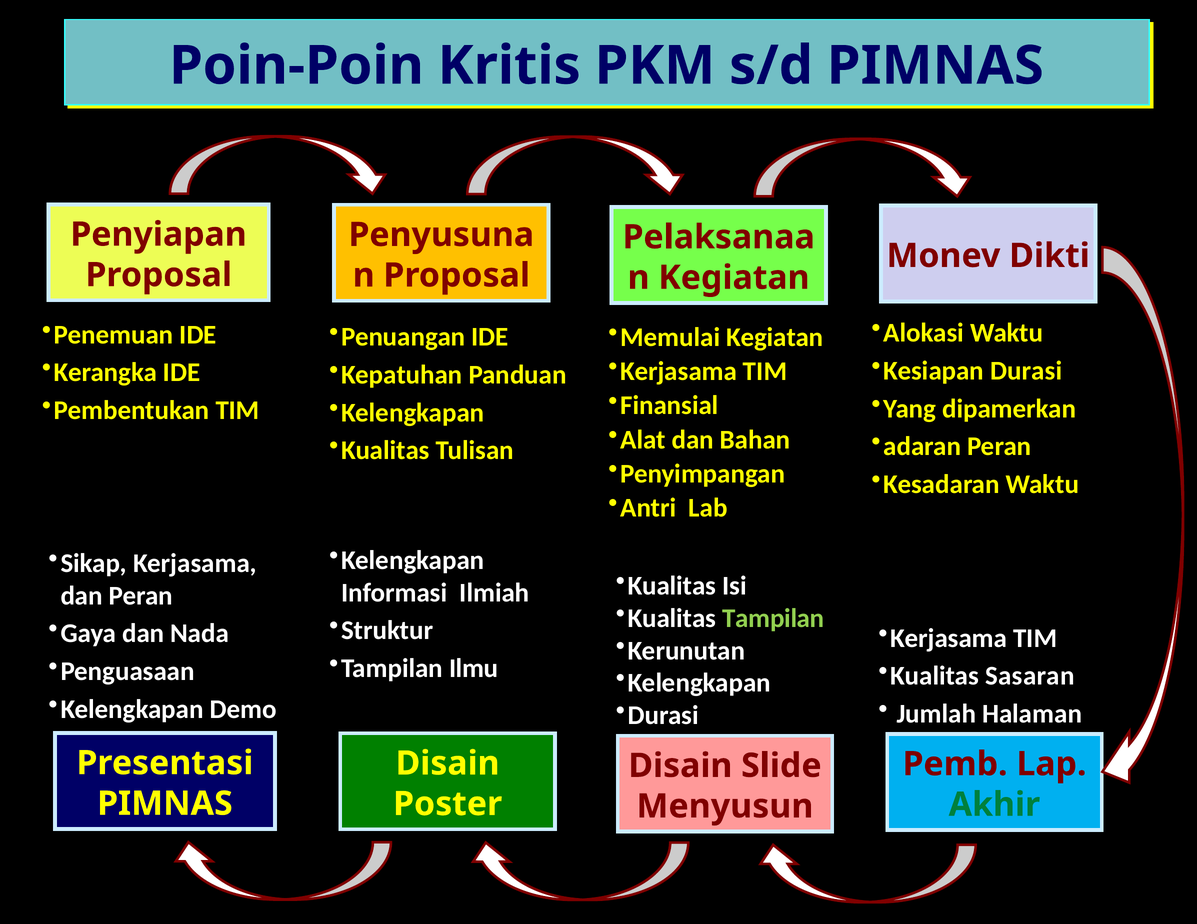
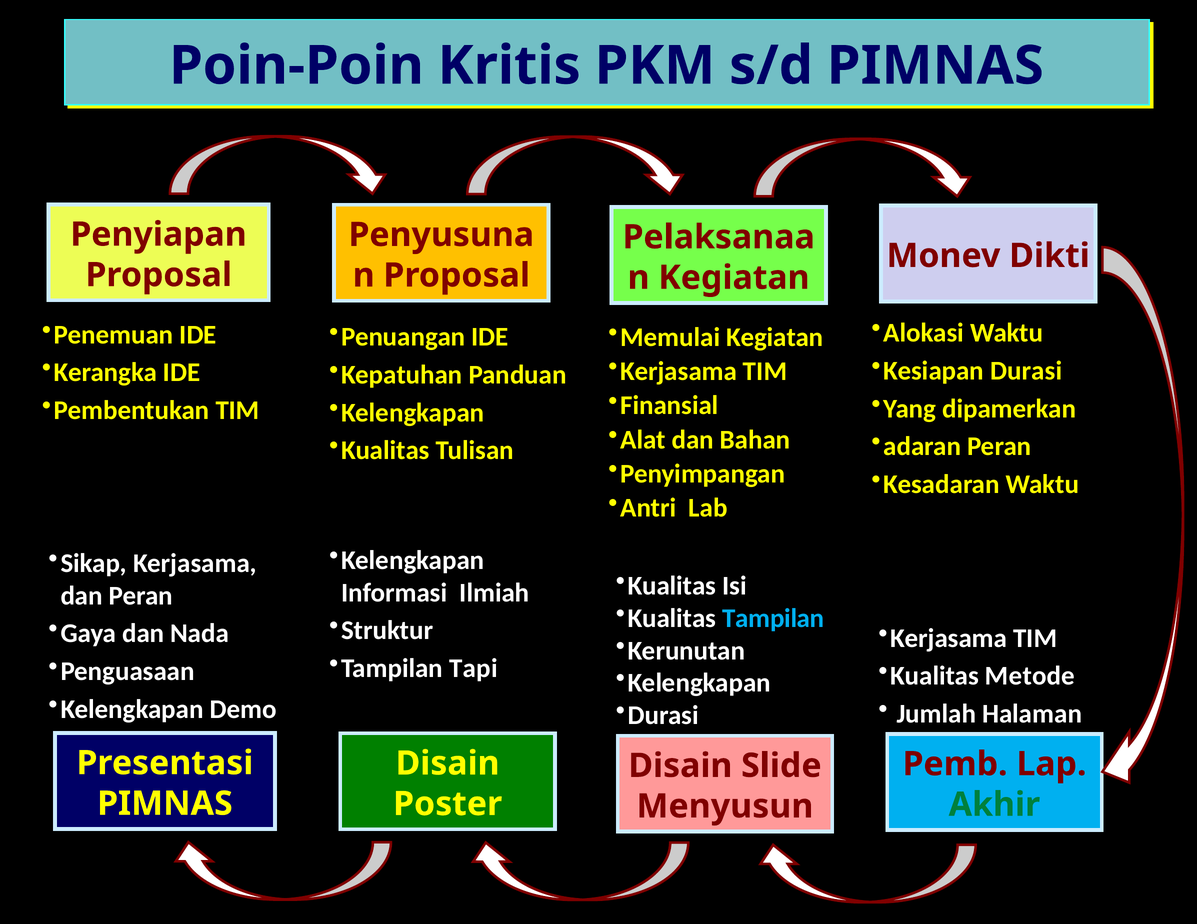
Tampilan colour: light green -> light blue (773, 618)
Ilmu: Ilmu -> Tapi (473, 668)
Sasaran: Sasaran -> Metode (1030, 676)
